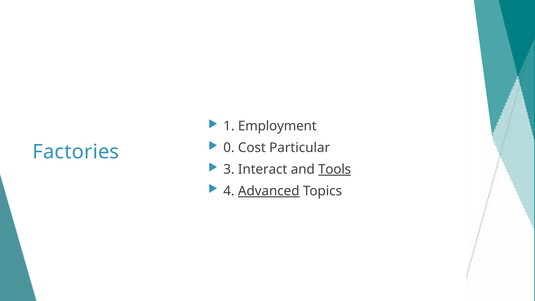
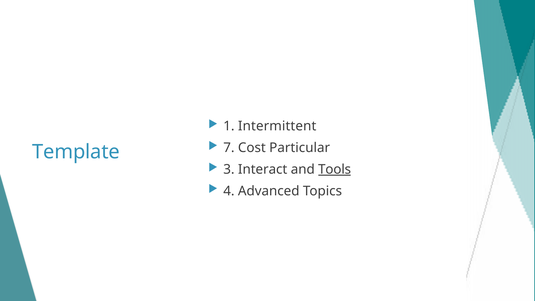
Employment: Employment -> Intermittent (277, 126)
0: 0 -> 7 (229, 148)
Factories: Factories -> Template (76, 152)
Advanced underline: present -> none (269, 191)
